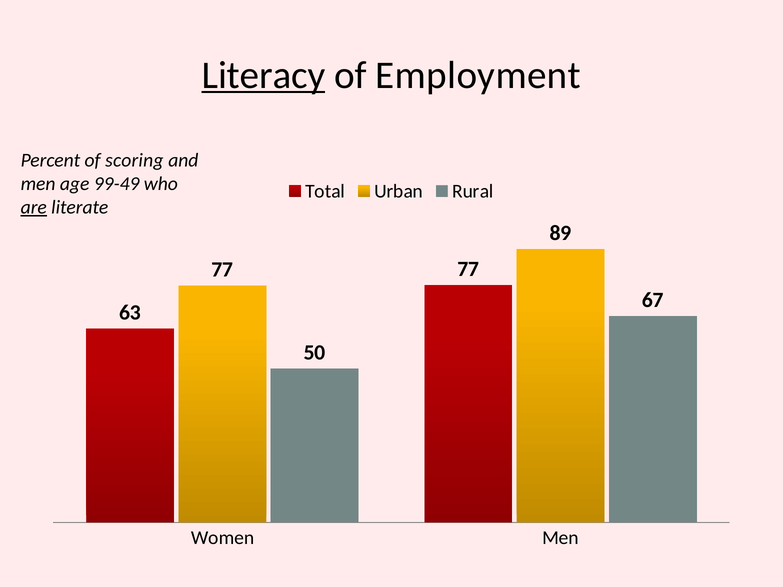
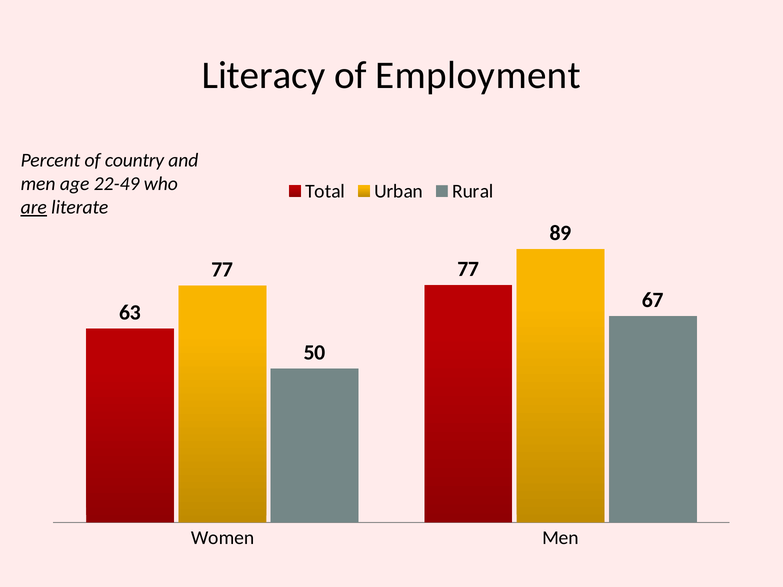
Literacy underline: present -> none (264, 75)
scoring: scoring -> country (135, 160)
99-49: 99-49 -> 22-49 (117, 184)
